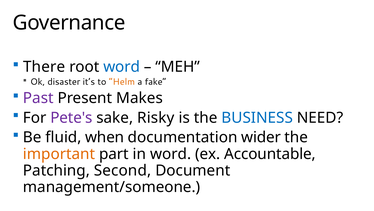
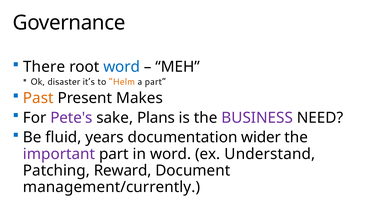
a fake: fake -> part (155, 82)
Past colour: purple -> orange (38, 98)
Risky: Risky -> Plans (156, 117)
BUSINESS colour: blue -> purple (257, 117)
when: when -> years (105, 137)
important colour: orange -> purple (59, 153)
Accountable: Accountable -> Understand (270, 153)
Second: Second -> Reward (123, 170)
management/someone: management/someone -> management/currently (112, 186)
